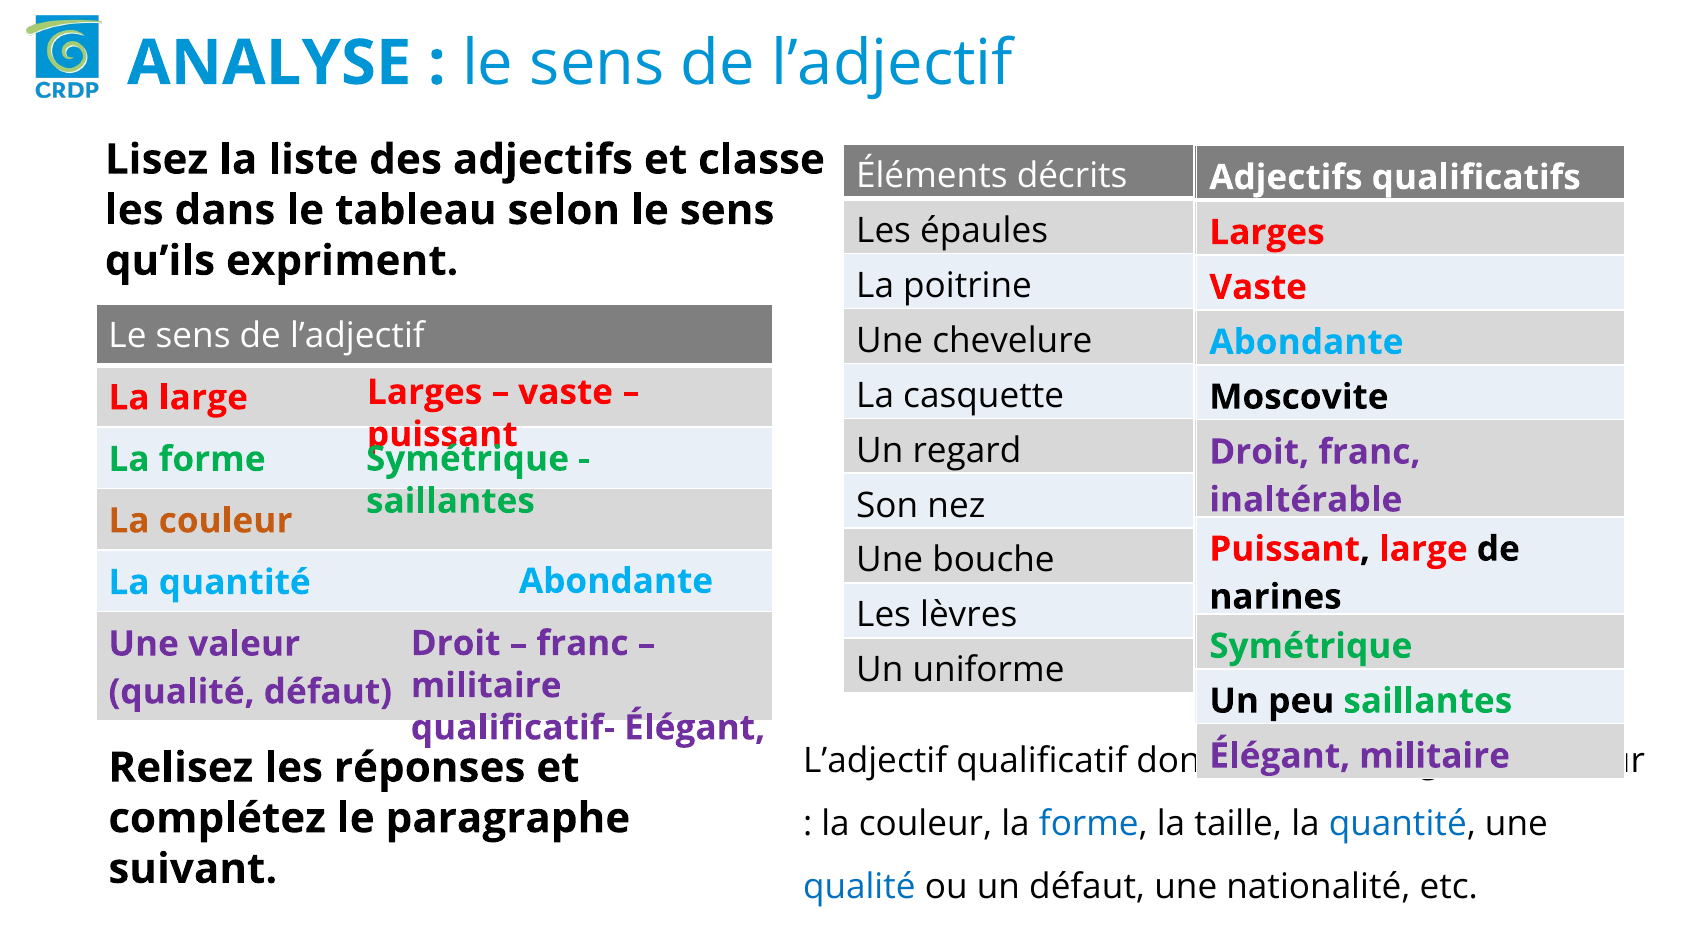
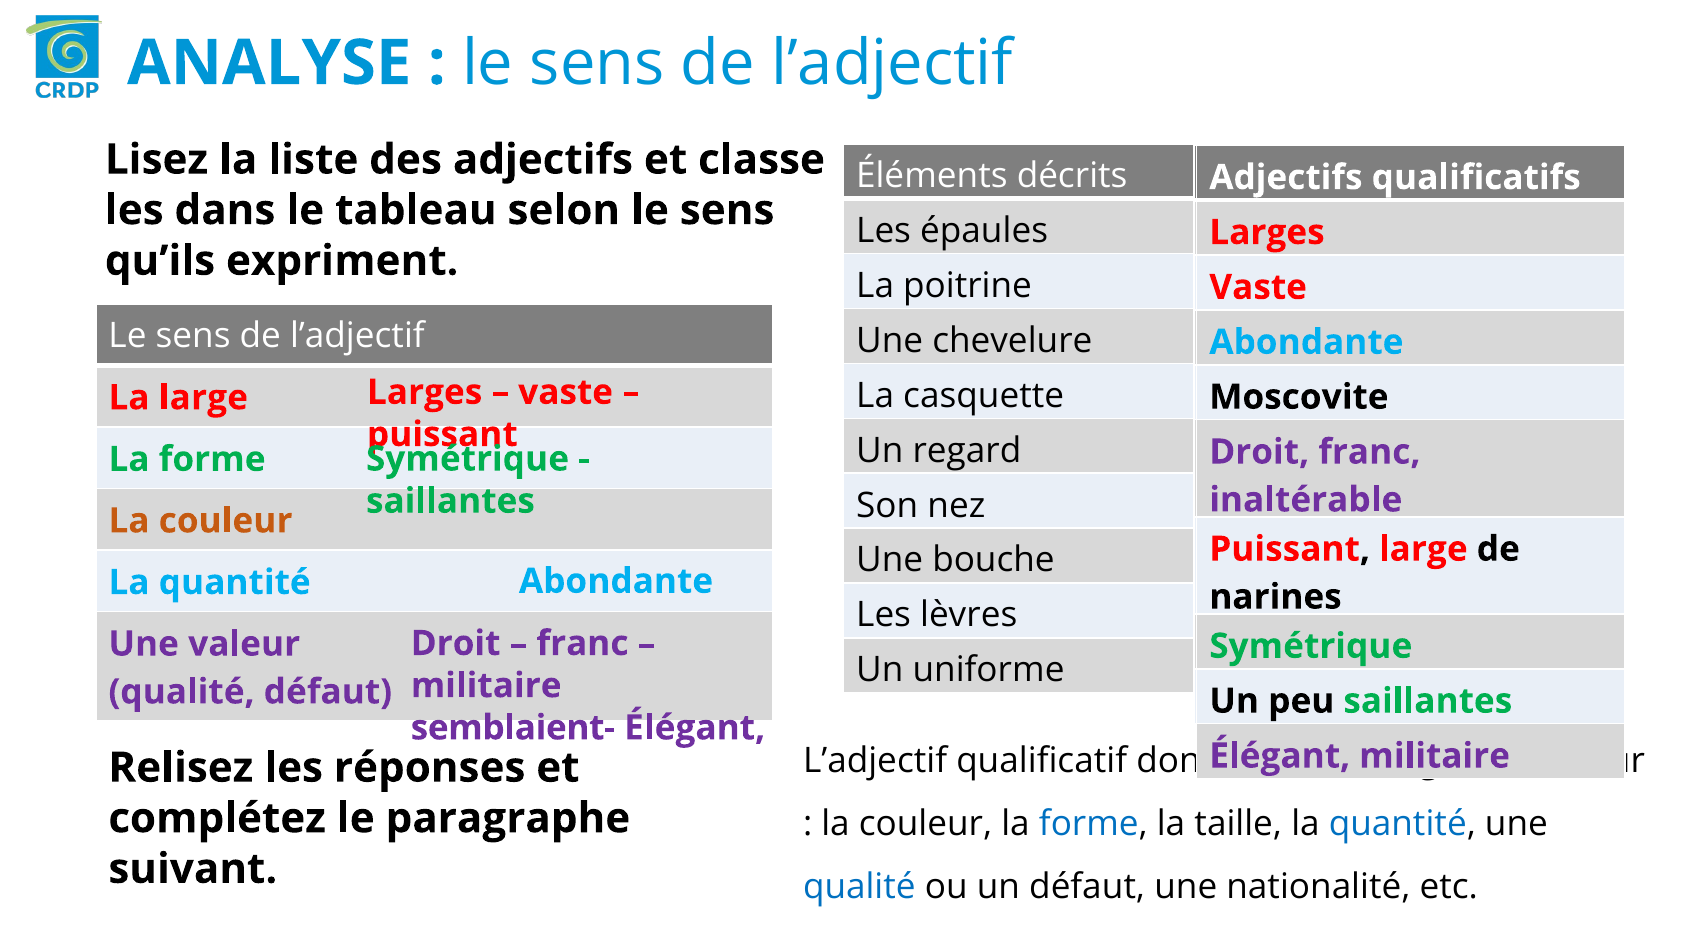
qualificatif-: qualificatif- -> semblaient- (513, 728)
